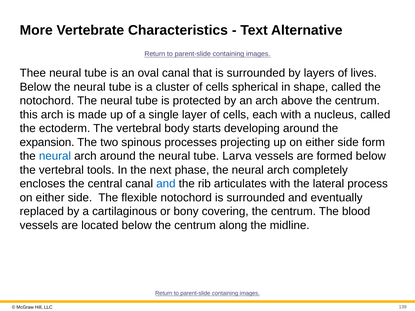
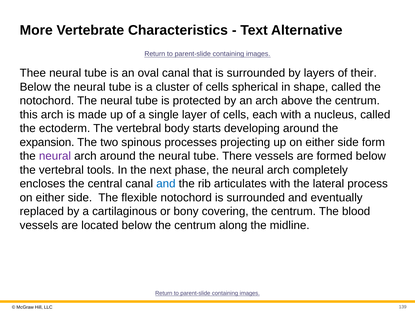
lives: lives -> their (364, 73)
neural colour: blue -> purple (55, 156)
Larva: Larva -> There (237, 156)
